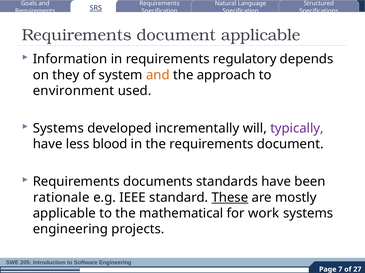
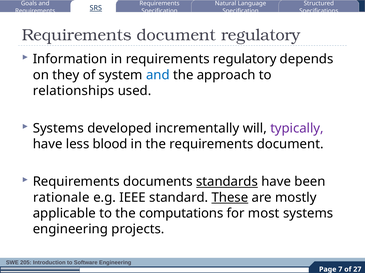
document applicable: applicable -> regulatory (261, 35)
and colour: orange -> blue (158, 75)
environment: environment -> relationships (74, 91)
standards underline: none -> present (227, 182)
mathematical: mathematical -> computations (181, 214)
work: work -> most (264, 214)
